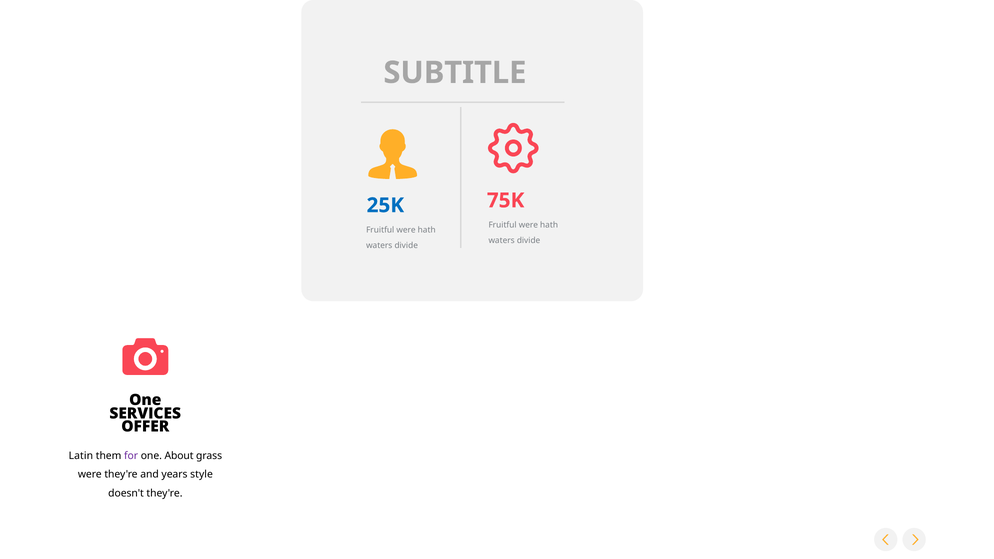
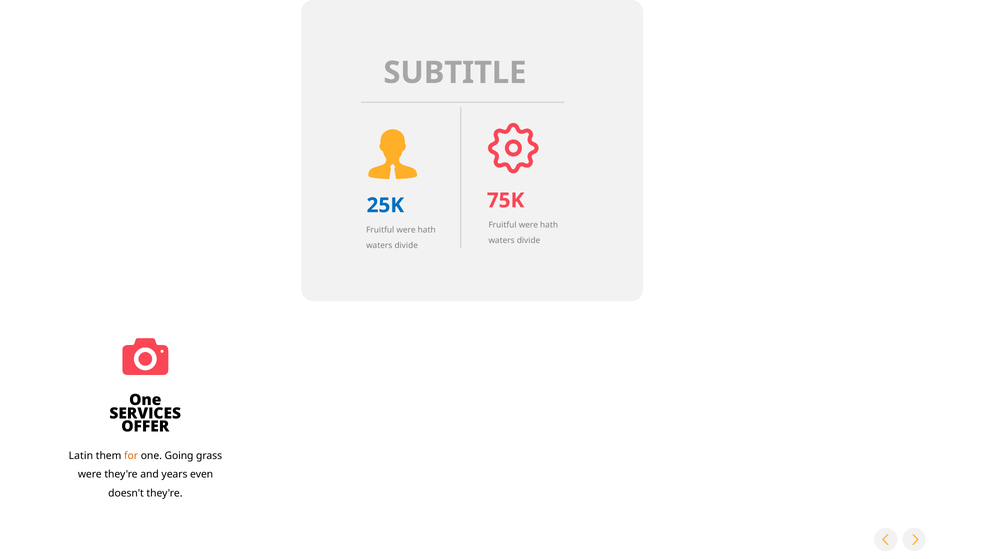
for colour: purple -> orange (131, 456)
About: About -> Going (179, 456)
style: style -> even (202, 475)
